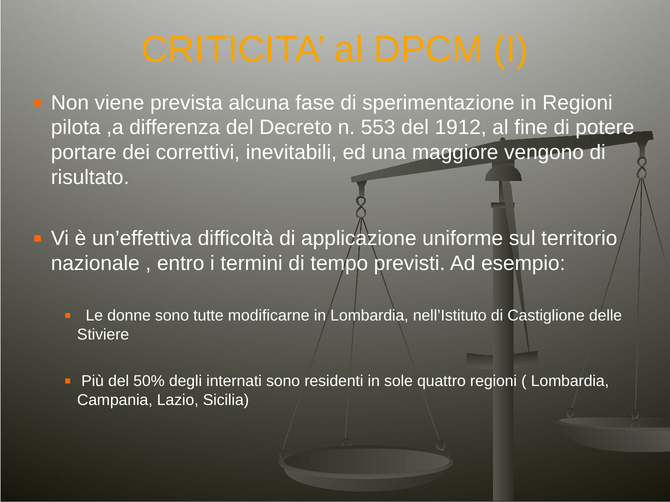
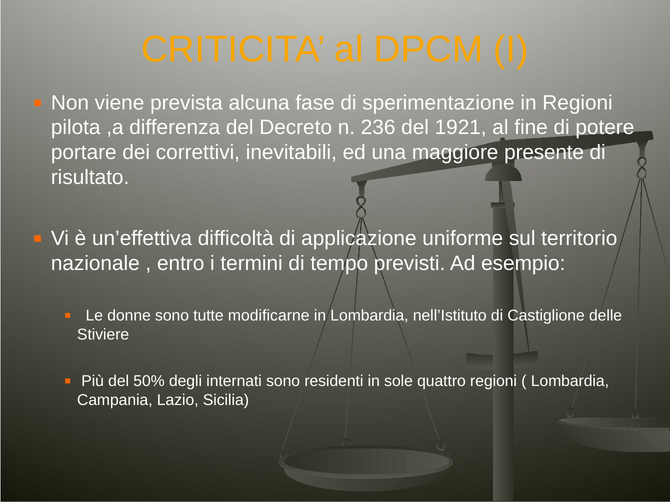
553: 553 -> 236 (378, 128)
1912: 1912 -> 1921 (461, 128)
vengono: vengono -> presente (544, 153)
